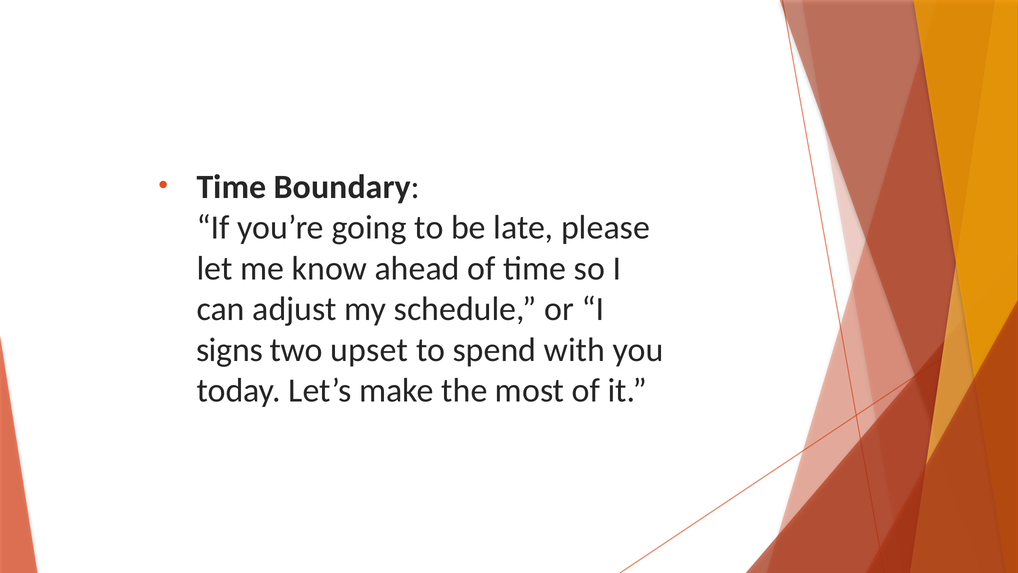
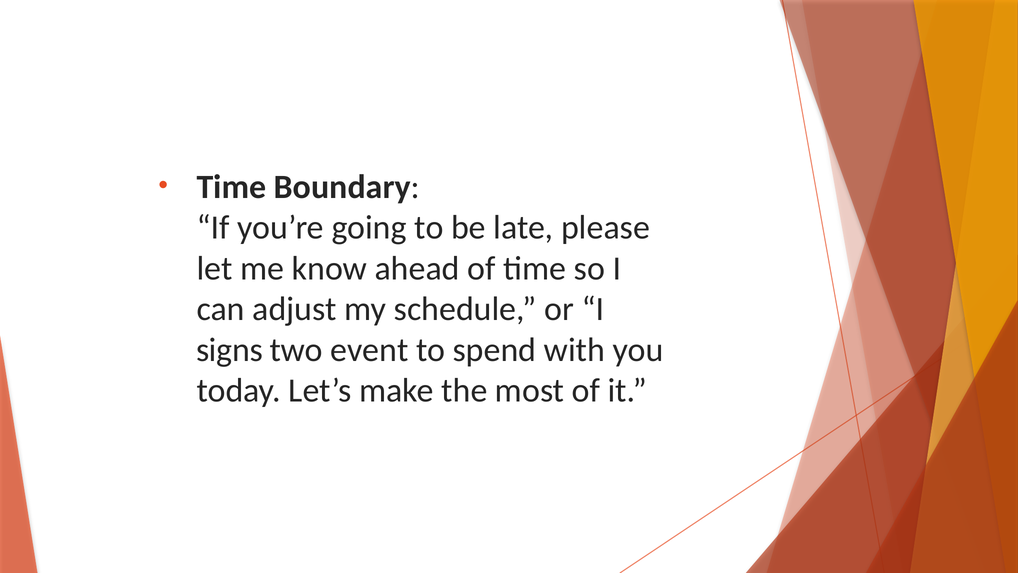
upset: upset -> event (369, 350)
